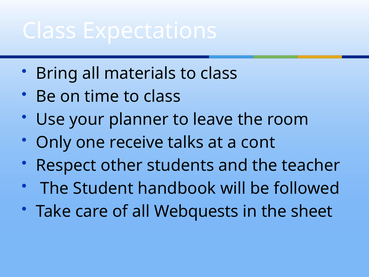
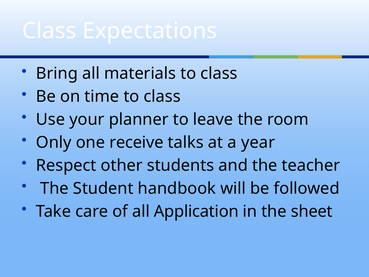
cont: cont -> year (258, 142)
Webquests: Webquests -> Application (196, 211)
